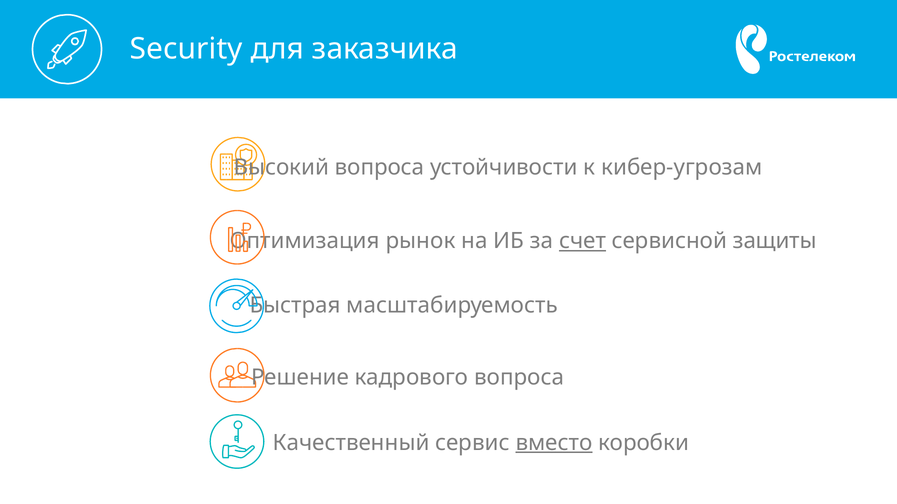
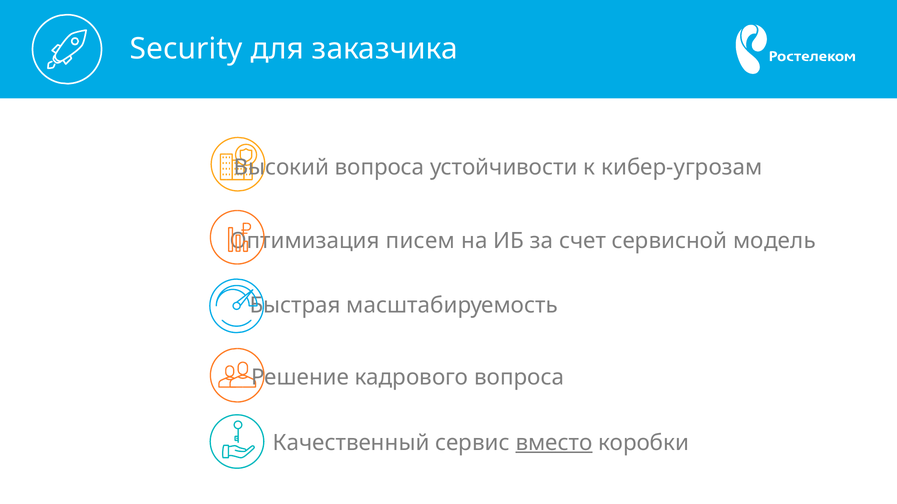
рынок: рынок -> писем (420, 241)
счет underline: present -> none (583, 241)
защиты: защиты -> модель (775, 241)
